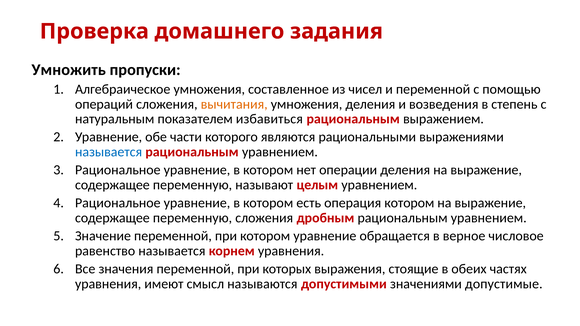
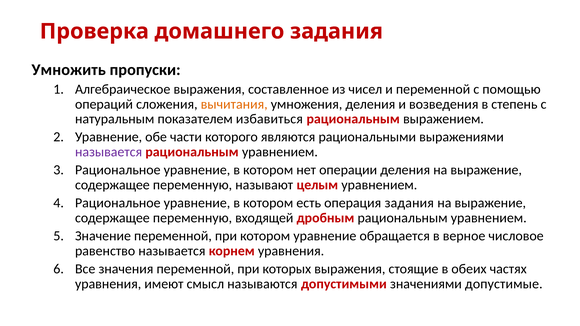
Алгебраическое умножения: умножения -> выражения (209, 89)
называется colour: blue -> purple (109, 152)
операция котором: котором -> задания (409, 203)
переменную сложения: сложения -> входящей (264, 218)
